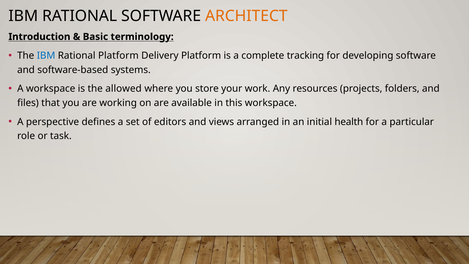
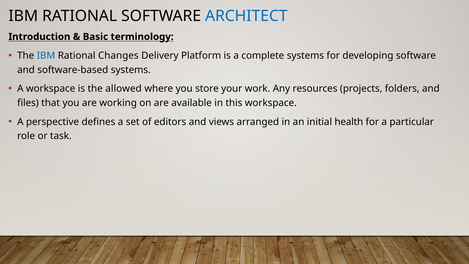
ARCHITECT colour: orange -> blue (246, 16)
Rational Platform: Platform -> Changes (118, 56)
complete tracking: tracking -> systems (305, 56)
